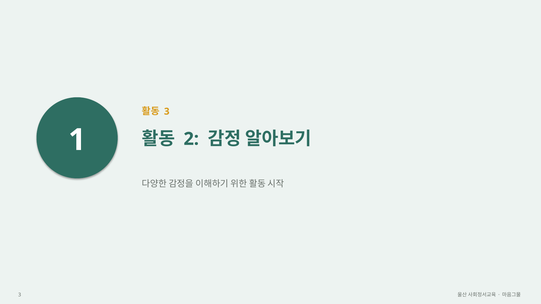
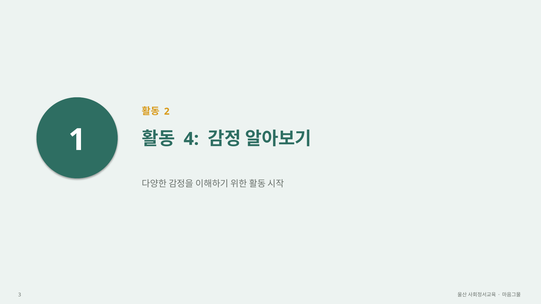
3: 3 -> 2 (167, 112)
2: 2 -> 4 (191, 139)
